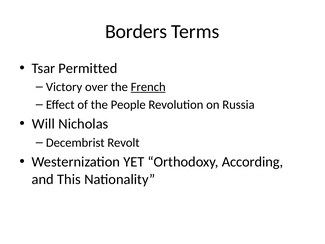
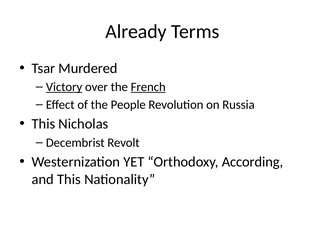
Borders: Borders -> Already (136, 31)
Permitted: Permitted -> Murdered (88, 68)
Victory underline: none -> present (64, 87)
Will: Will -> This (43, 124)
